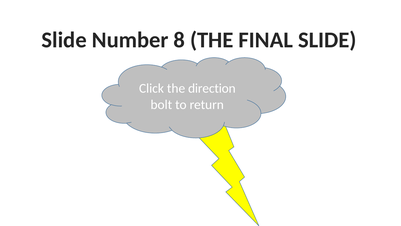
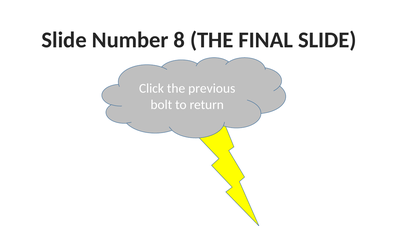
direction: direction -> previous (212, 88)
